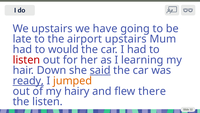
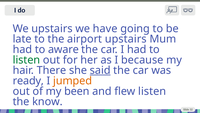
would: would -> aware (63, 49)
listen colour: red -> green (26, 60)
learning: learning -> because (142, 60)
Down: Down -> There (51, 70)
ready underline: present -> none (28, 80)
hairy: hairy -> been (77, 91)
flew there: there -> listen (152, 91)
the listen: listen -> know (47, 101)
